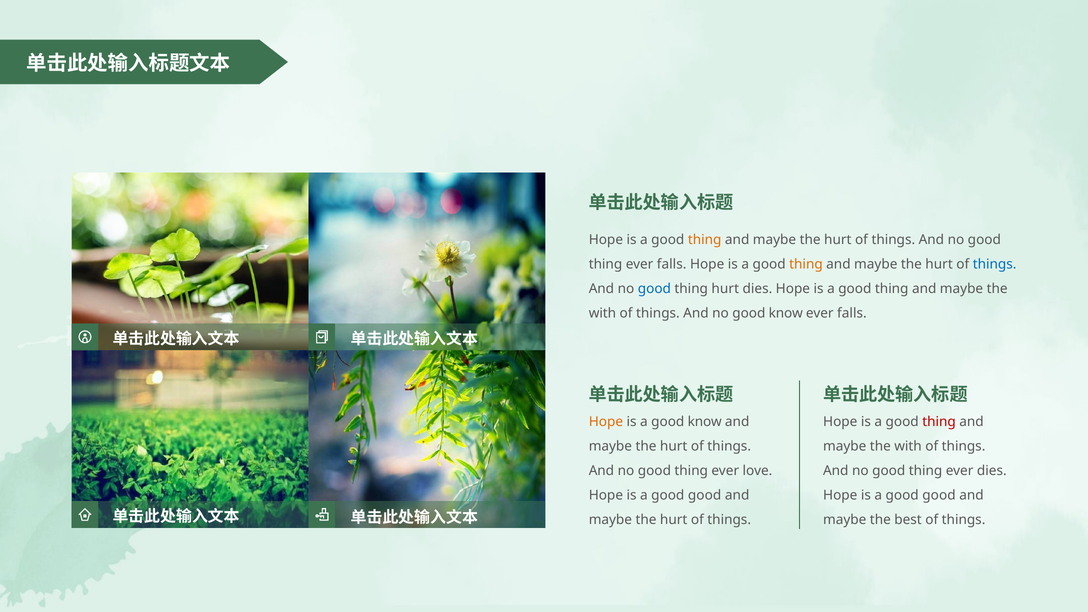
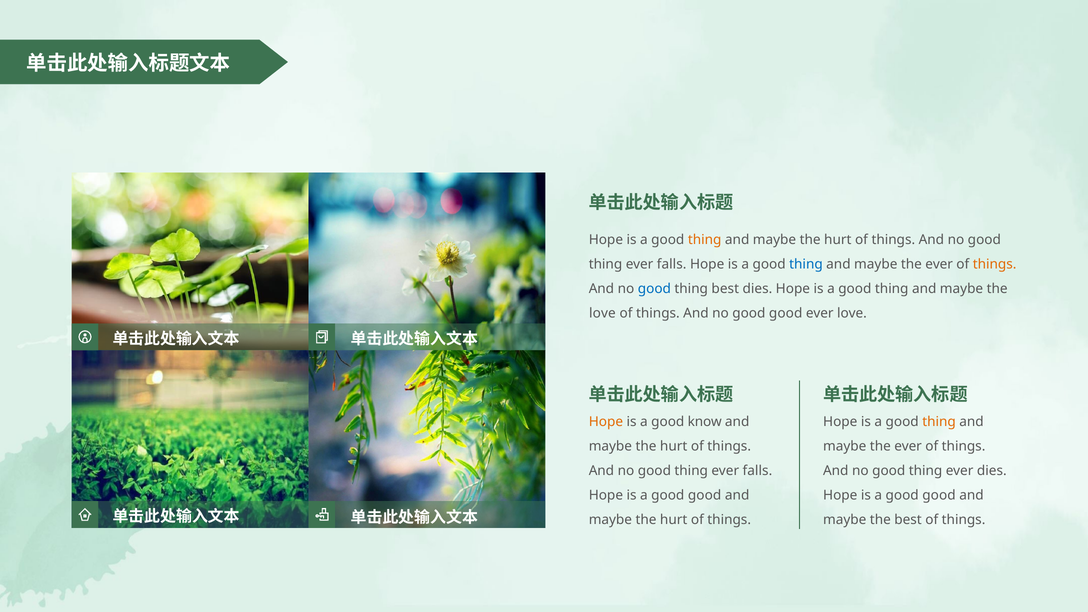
thing colour: orange -> blue (806, 264)
hurt: hurt -> ever (939, 264)
things colour: blue -> orange (995, 264)
thing hurt: hurt -> best (725, 289)
with: with -> love (602, 313)
no good know: know -> good (786, 313)
falls: falls -> love (852, 313)
thing colour: red -> orange (939, 422)
with: with -> ever (908, 446)
love: love -> falls (757, 471)
